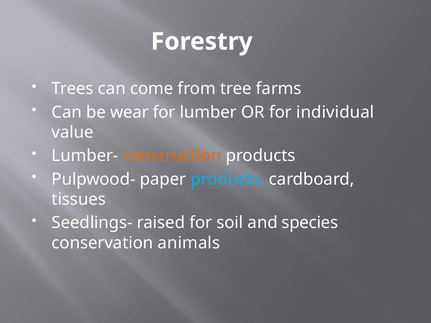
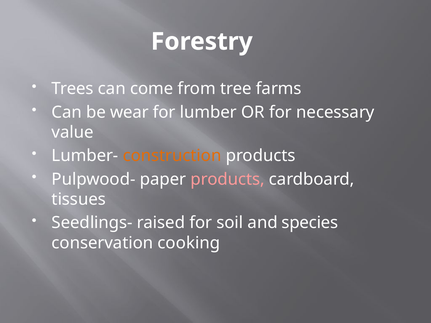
individual: individual -> necessary (335, 112)
products colour: light blue -> pink (228, 179)
animals: animals -> cooking (189, 243)
